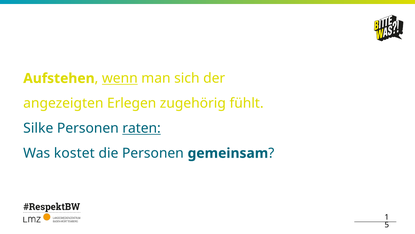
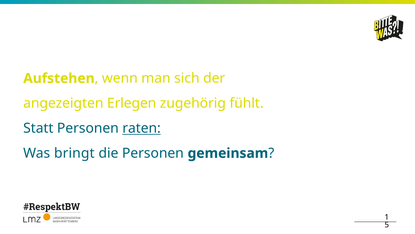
wenn underline: present -> none (120, 78)
Silke: Silke -> Statt (38, 128)
kostet: kostet -> bringt (74, 153)
